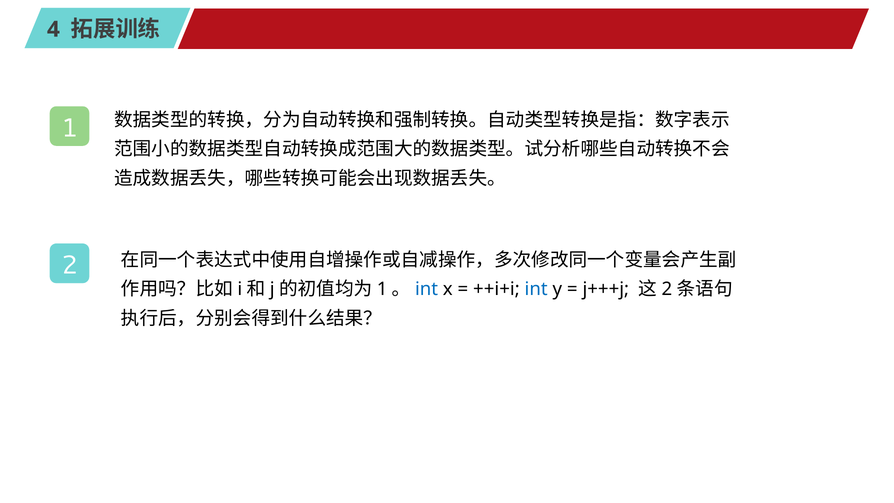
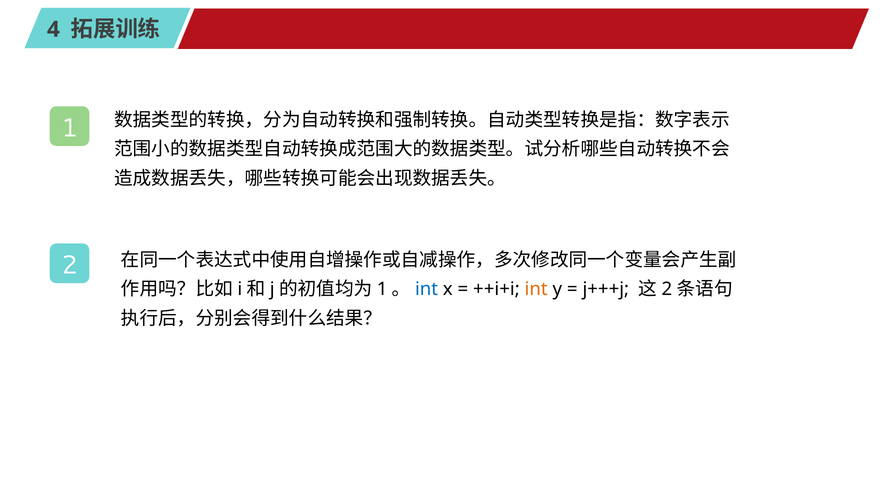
int colour: blue -> orange (536, 289)
